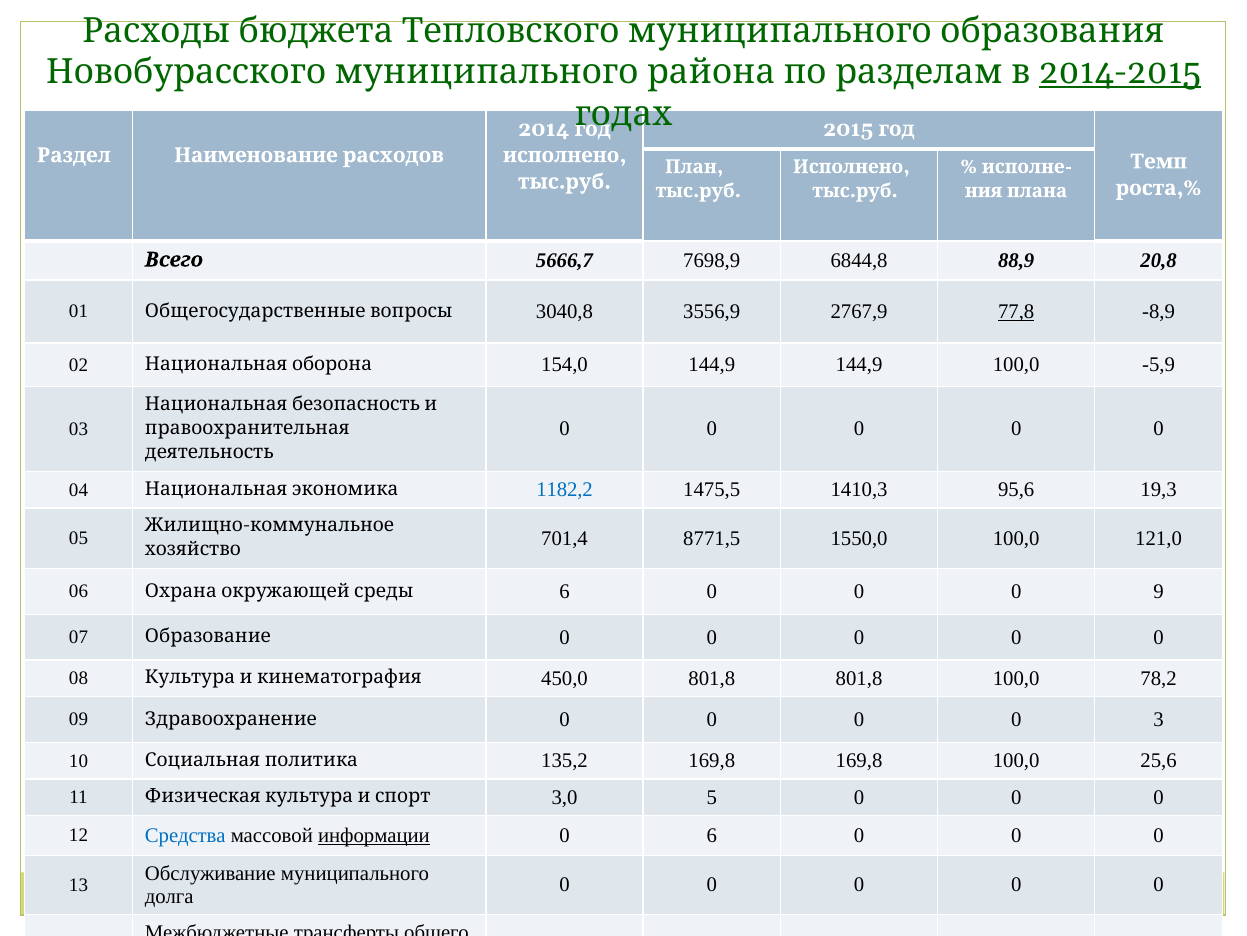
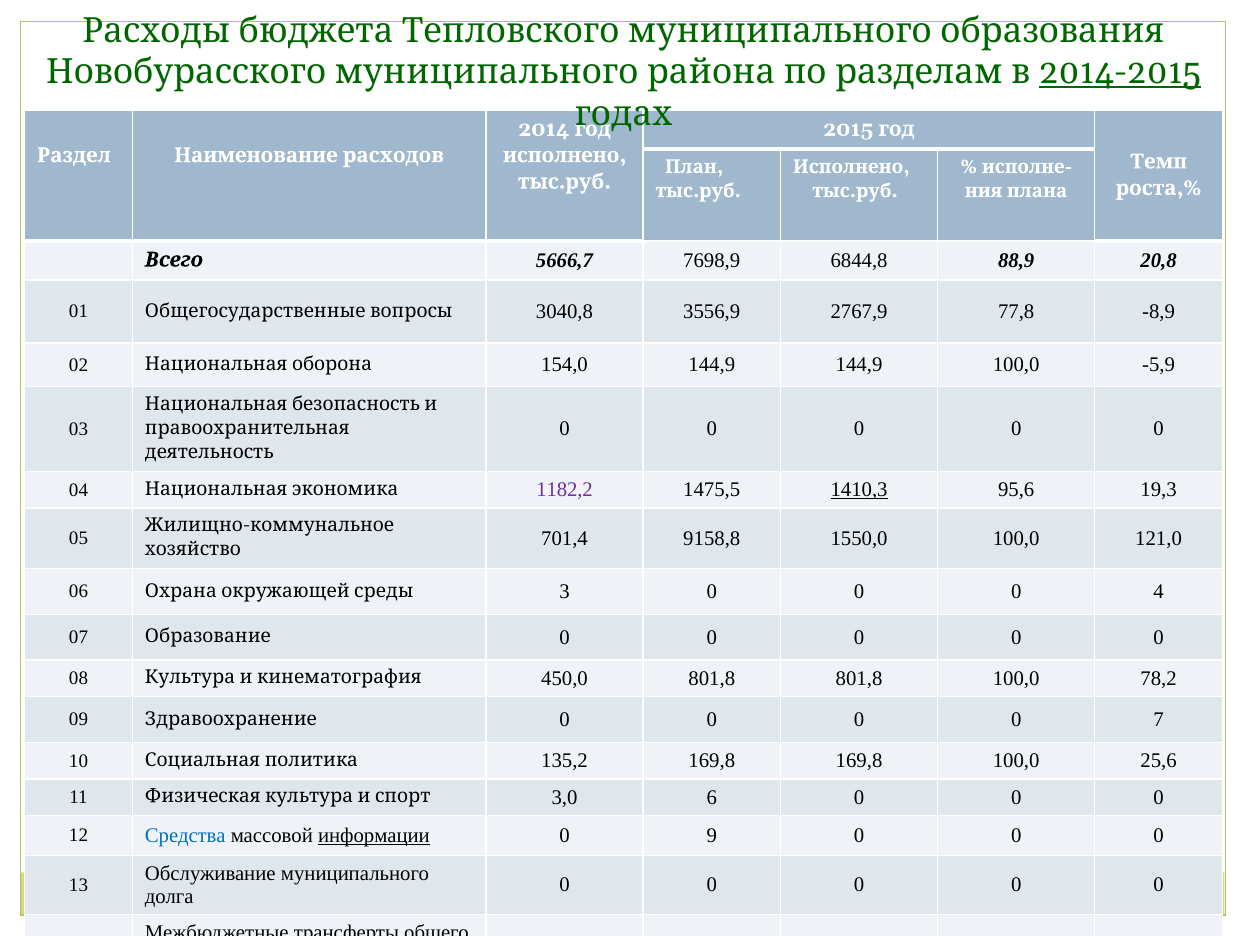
77,8 underline: present -> none (1016, 311)
1182,2 colour: blue -> purple (565, 489)
1410,3 underline: none -> present (859, 489)
8771,5: 8771,5 -> 9158,8 (712, 538)
6: 6 -> 3 (565, 591)
9: 9 -> 4 (1159, 591)
3: 3 -> 7 (1159, 719)
5: 5 -> 6 (712, 797)
0 6: 6 -> 9 (712, 835)
